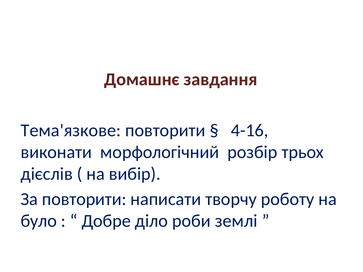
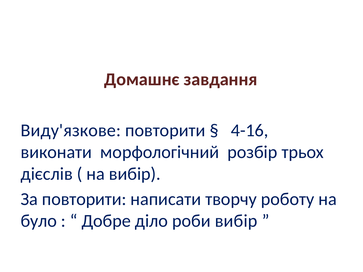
Тема'язкове: Тема'язкове -> Виду'язкове (71, 130)
роби землі: землі -> вибір (236, 221)
